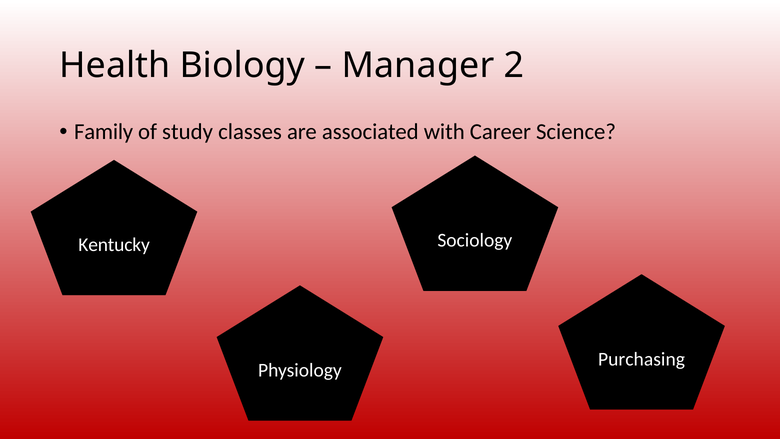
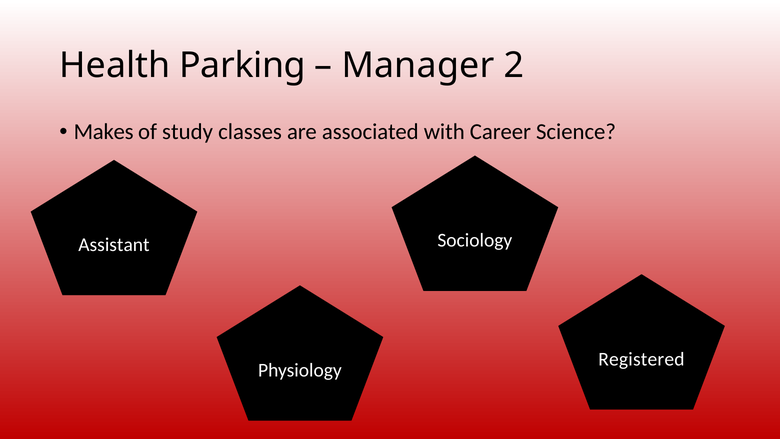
Biology: Biology -> Parking (243, 66)
Family: Family -> Makes (104, 132)
Kentucky: Kentucky -> Assistant (114, 245)
Purchasing: Purchasing -> Registered (641, 359)
